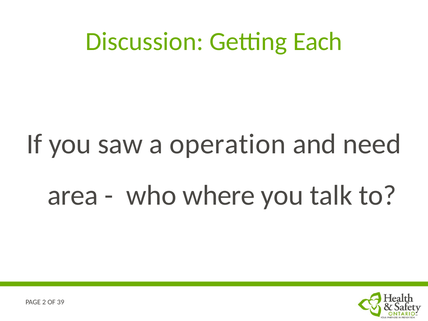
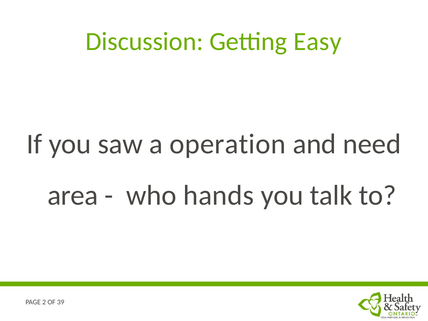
Each: Each -> Easy (317, 41)
where: where -> hands (219, 195)
